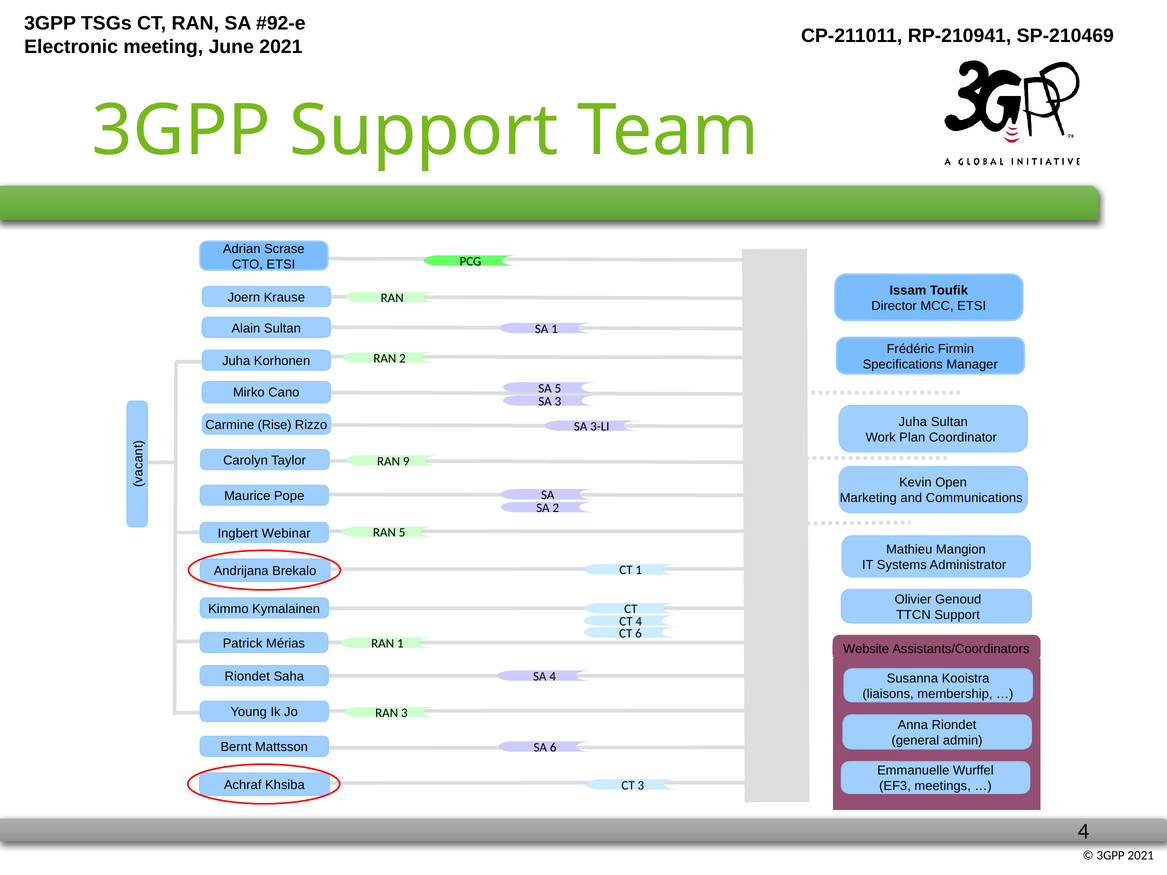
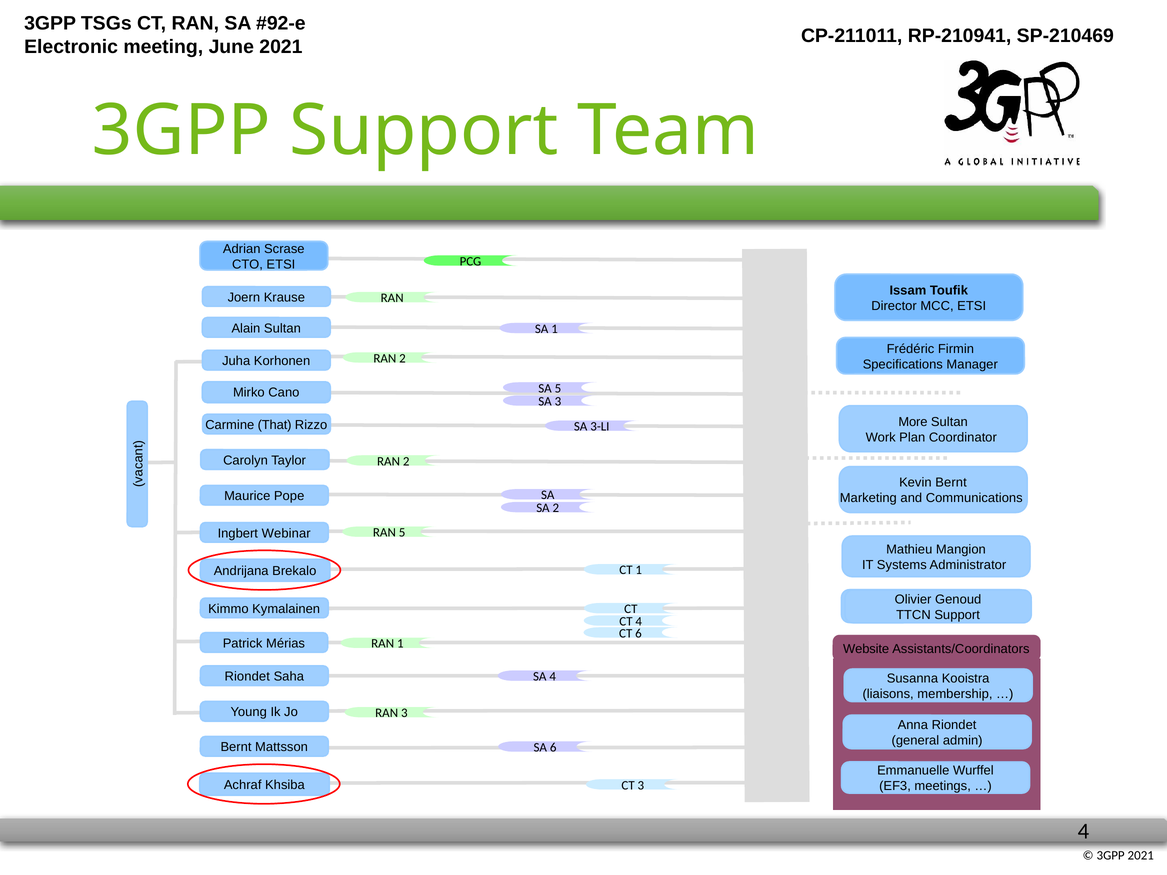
Juha: Juha -> More (913, 422)
Rise: Rise -> That (275, 425)
9: 9 -> 2 (406, 461)
Kevin Open: Open -> Bernt (951, 483)
